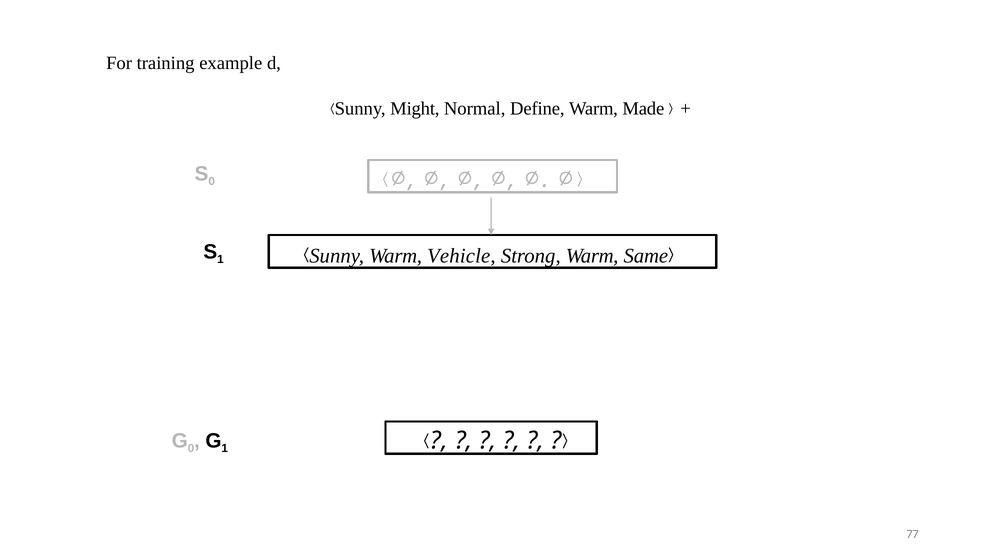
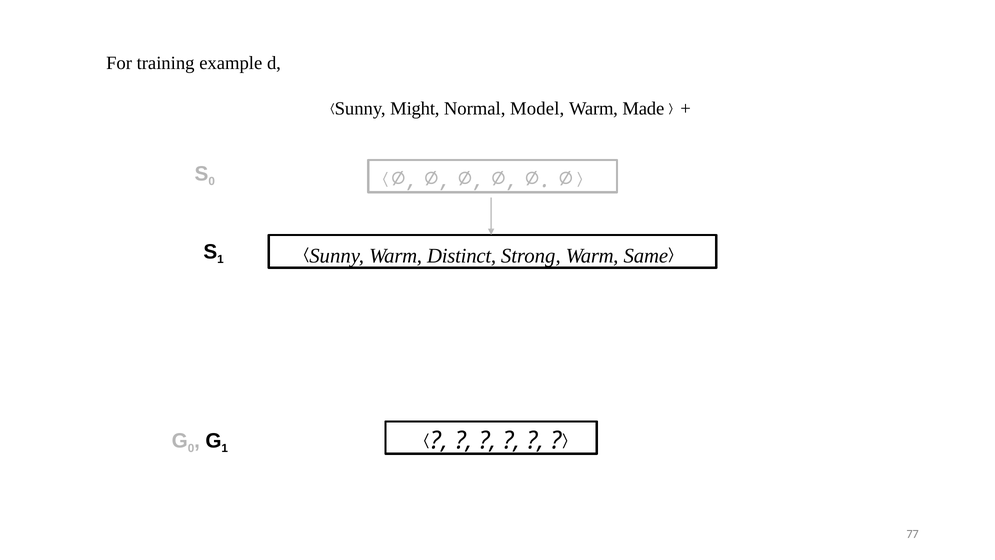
Define: Define -> Model (537, 108)
Vehicle: Vehicle -> Distinct (462, 256)
